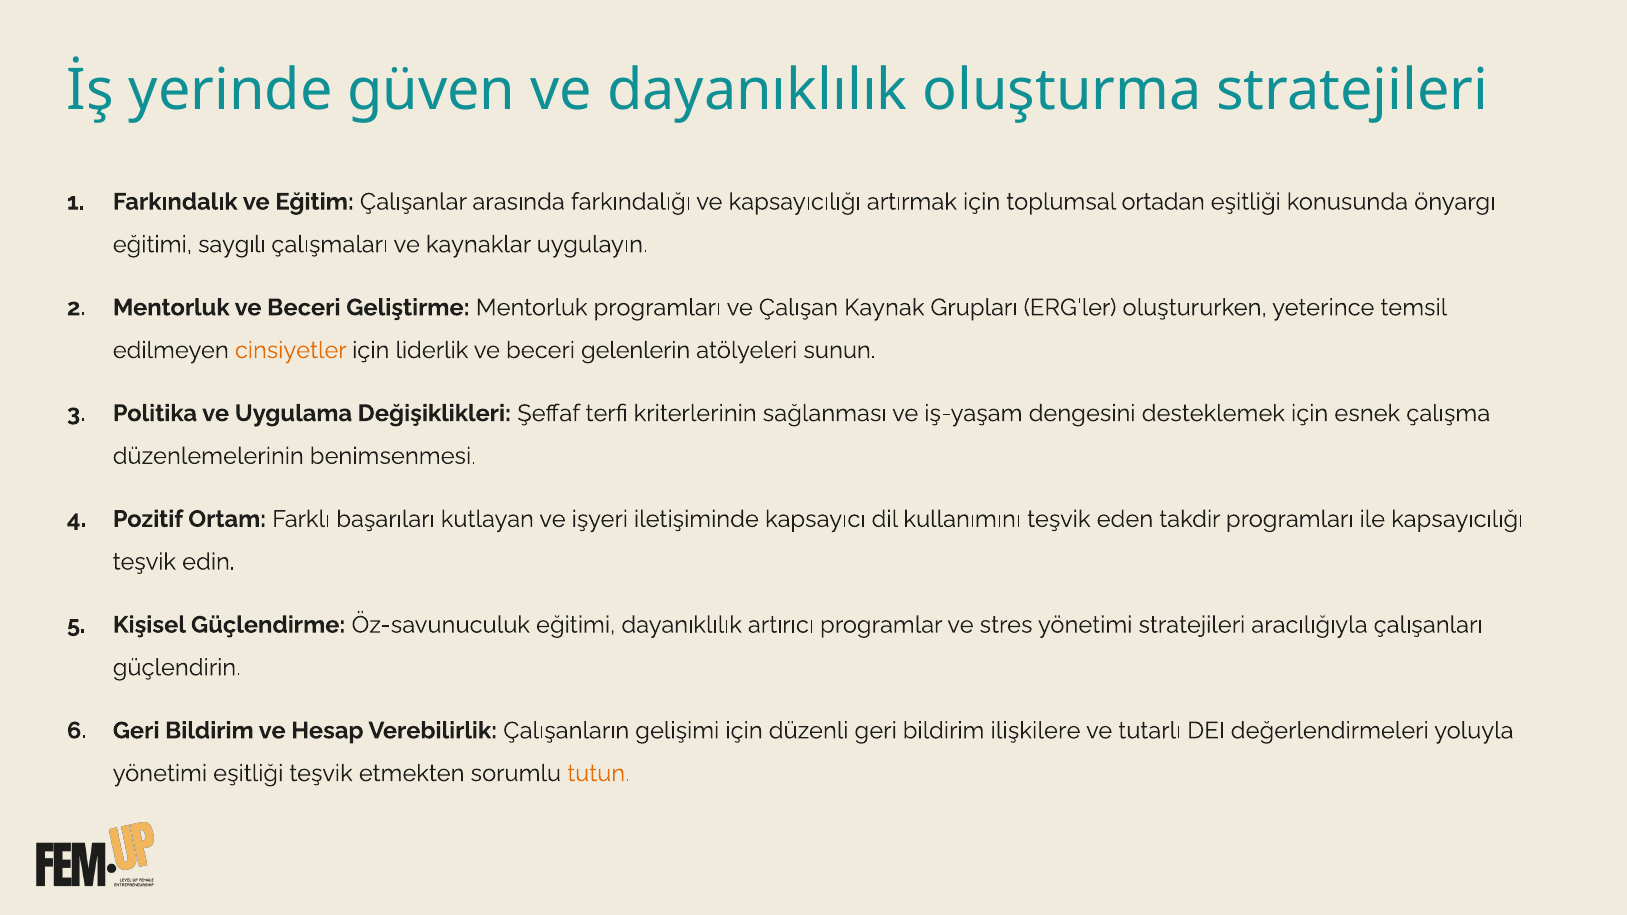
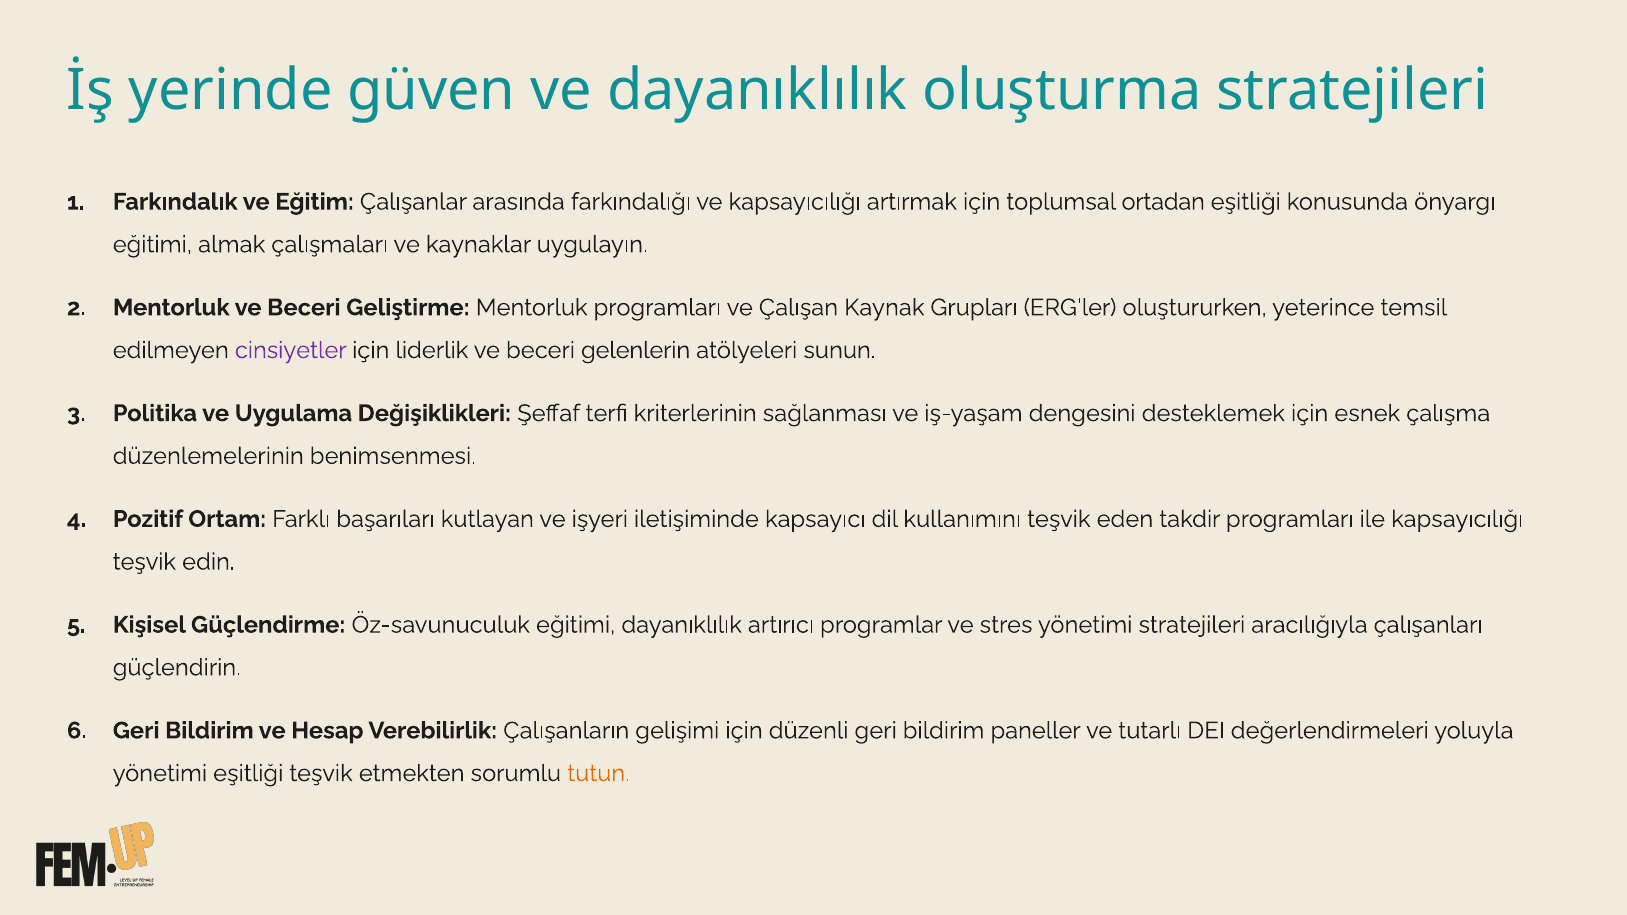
saygılı: saygılı -> almak (232, 245)
cinsiyetler colour: orange -> purple (291, 350)
ilişkilere: ilişkilere -> paneller (1036, 731)
